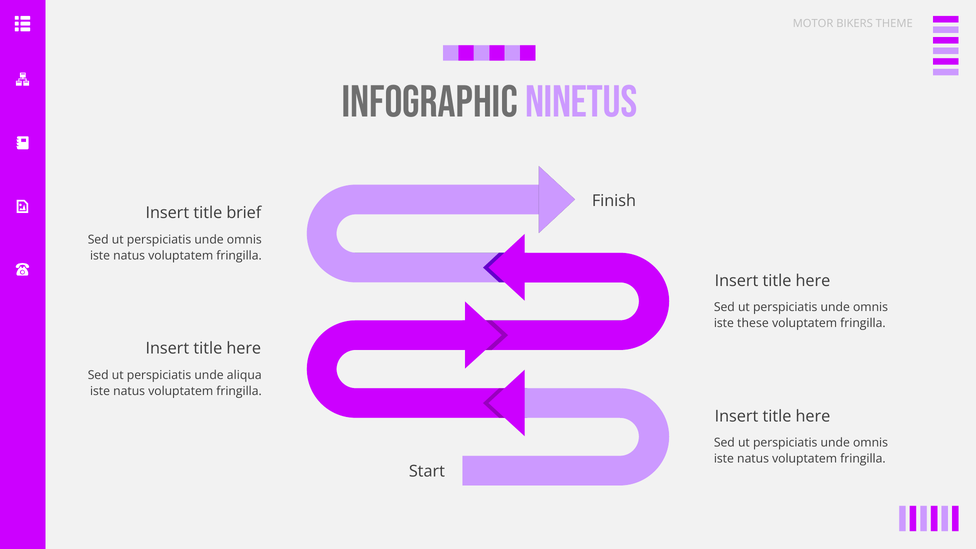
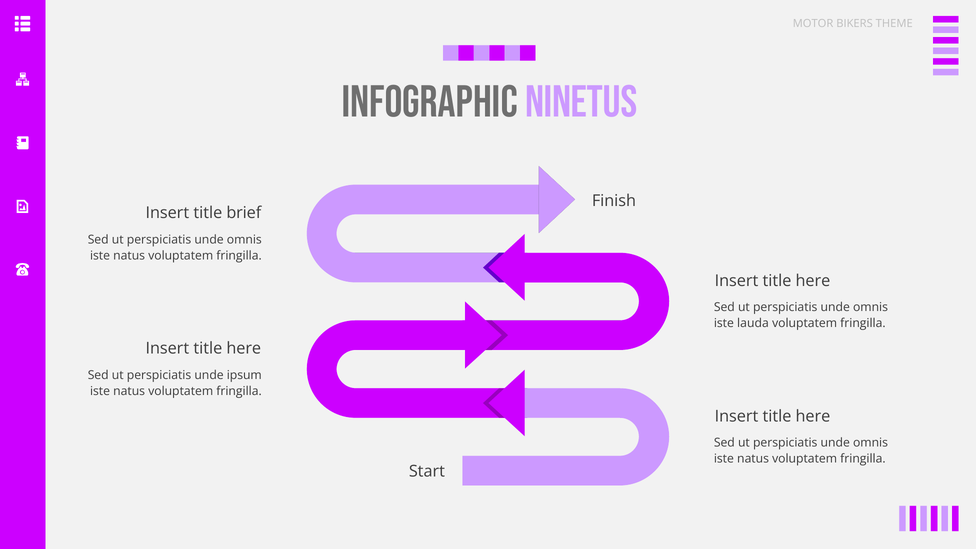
these: these -> lauda (753, 323)
aliqua: aliqua -> ipsum (244, 375)
